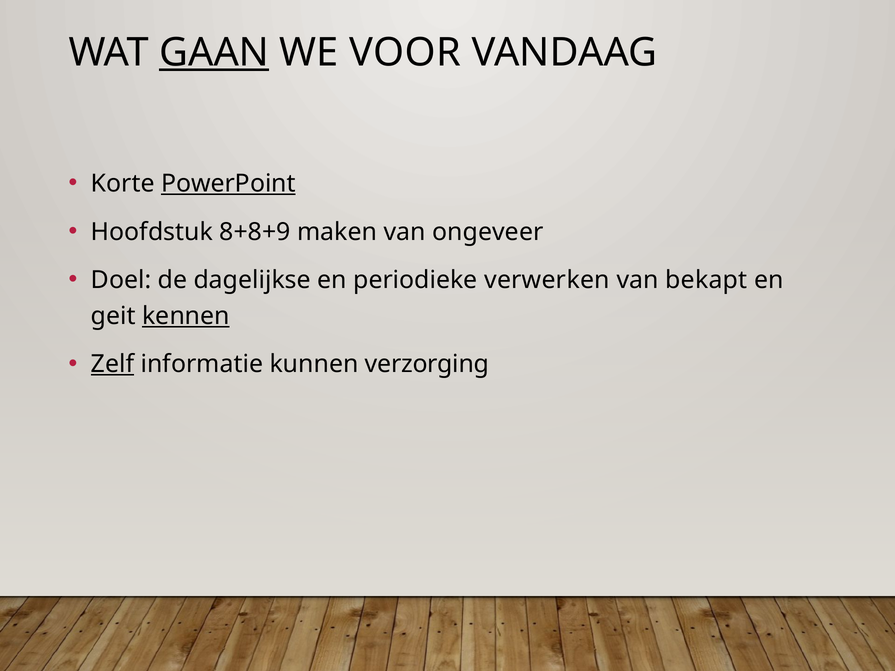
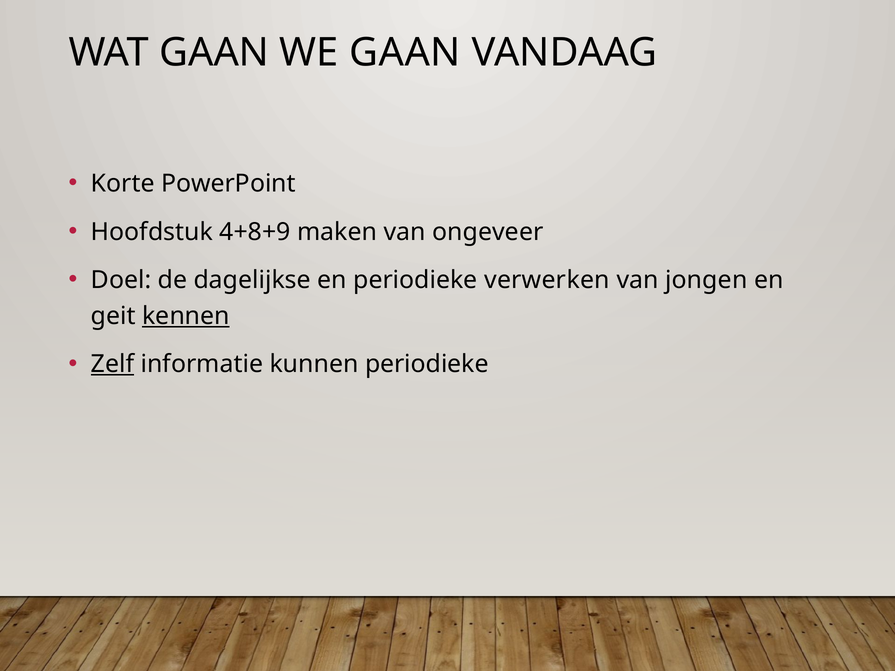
GAAN underline: present -> none (214, 53)
WE VOOR: VOOR -> GAAN (405, 53)
PowerPoint underline: present -> none (228, 184)
8+8+9: 8+8+9 -> 4+8+9 (255, 232)
bekapt: bekapt -> jongen (706, 280)
kunnen verzorging: verzorging -> periodieke (427, 364)
